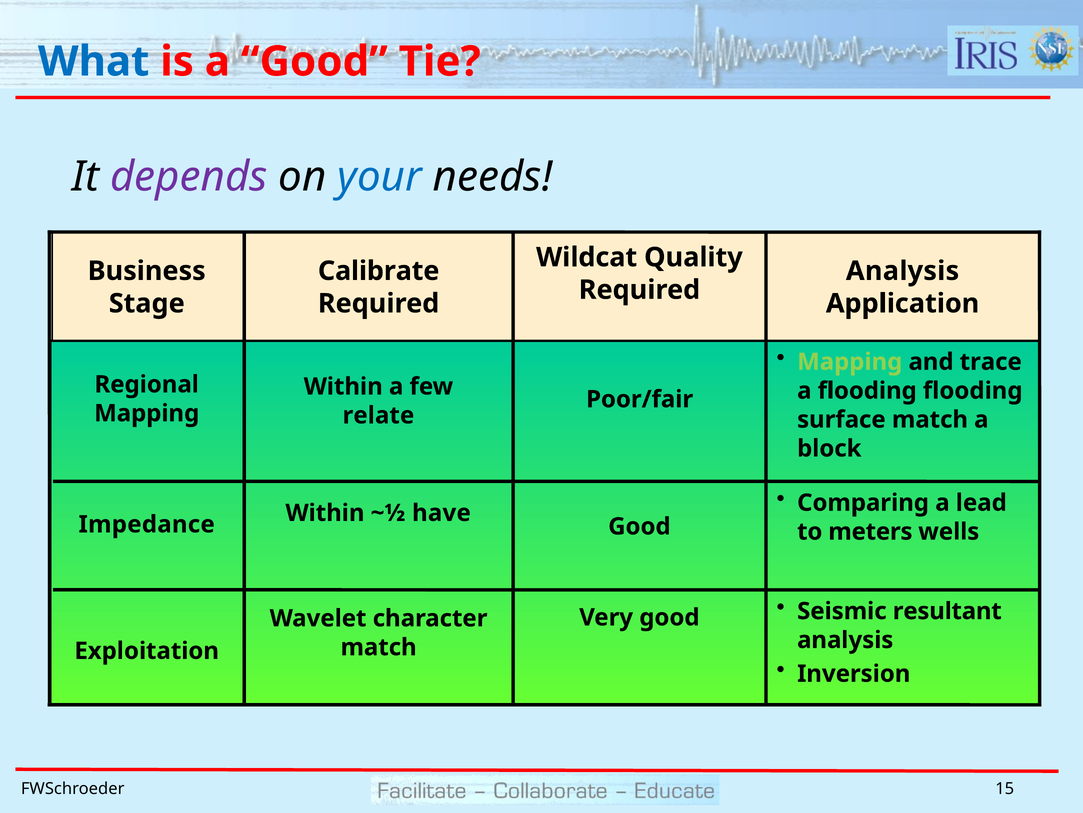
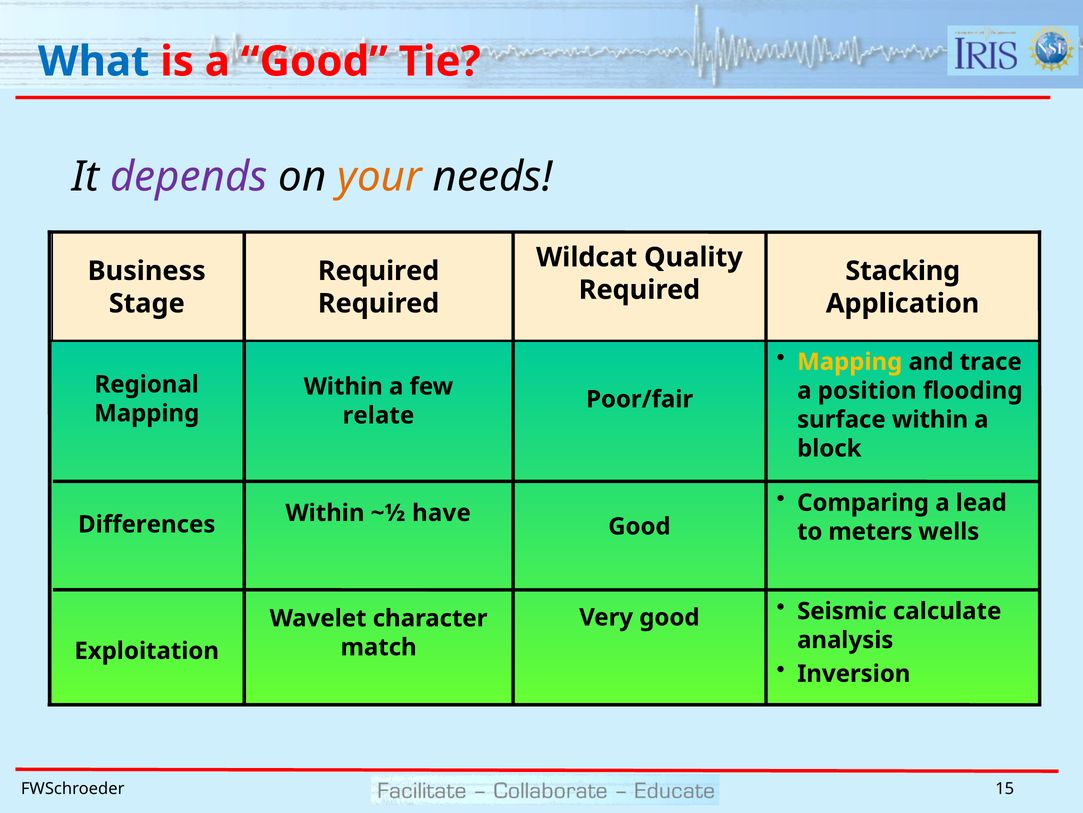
your colour: blue -> orange (380, 177)
Calibrate: Calibrate -> Required (379, 271)
Analysis: Analysis -> Stacking (903, 271)
Mapping colour: light green -> yellow (850, 362)
a flooding: flooding -> position (867, 390)
surface match: match -> within (930, 419)
Impedance: Impedance -> Differences (147, 524)
resultant: resultant -> calculate (947, 611)
